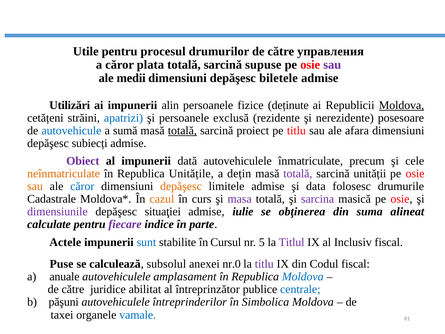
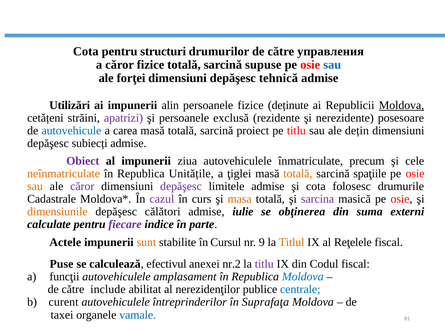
Utile: Utile -> Cota (86, 51)
procesul: procesul -> structuri (163, 51)
căror plata: plata -> fizice (151, 65)
sau colour: purple -> blue (332, 65)
medii: medii -> forţei (131, 78)
biletele: biletele -> tehnică (278, 78)
apatrizi colour: blue -> purple (123, 118)
sumă: sumă -> carea (125, 131)
totală underline: present -> none (182, 131)
afara: afara -> dețin (357, 131)
dată: dată -> ziua (187, 161)
dețin: dețin -> ţiglei (239, 173)
totală colour: purple -> orange (298, 173)
unității: unității -> spaţiile (370, 173)
căror colour: blue -> purple (82, 186)
depăşesc colour: orange -> purple (181, 186)
şi data: data -> cota (316, 186)
cazul colour: orange -> purple (162, 199)
masa colour: purple -> orange (240, 199)
dimensiunile colour: purple -> orange (57, 211)
situaţiei: situaţiei -> călători (163, 211)
alineat: alineat -> externi (407, 211)
sunt colour: blue -> orange (146, 242)
5: 5 -> 9 (262, 242)
Titlul colour: purple -> orange (292, 242)
Inclusiv: Inclusiv -> Reţelele (353, 242)
subsolul: subsolul -> efectivul (166, 264)
nr.0: nr.0 -> nr.2 (232, 264)
anuale: anuale -> funcţii (64, 277)
juridice: juridice -> include (108, 289)
întreprinzător: întreprinzător -> nerezidenţilor (208, 289)
păşuni: păşuni -> curent (64, 302)
Simbolica: Simbolica -> Suprafaţa (265, 302)
